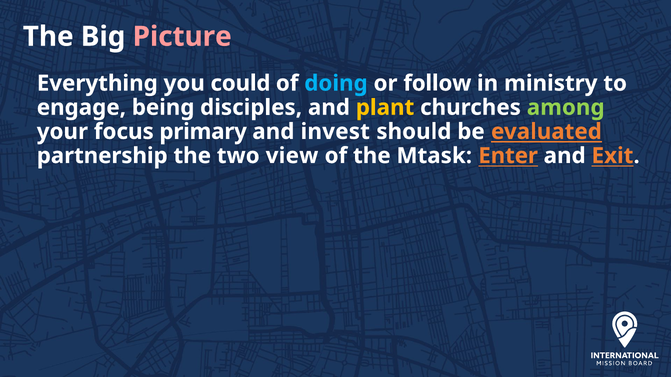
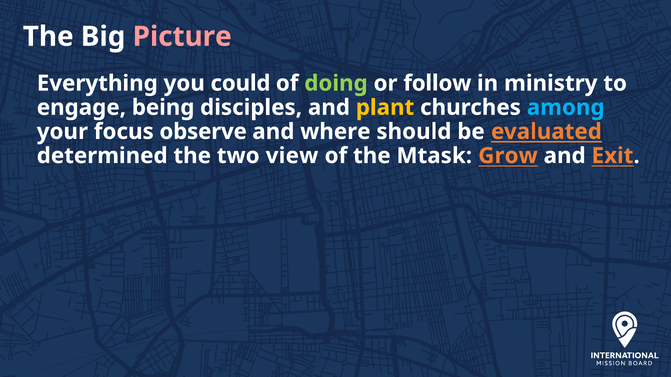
doing colour: light blue -> light green (336, 83)
among colour: light green -> light blue (566, 108)
primary: primary -> observe (203, 132)
invest: invest -> where (335, 132)
partnership: partnership -> determined (102, 156)
Enter: Enter -> Grow (508, 156)
